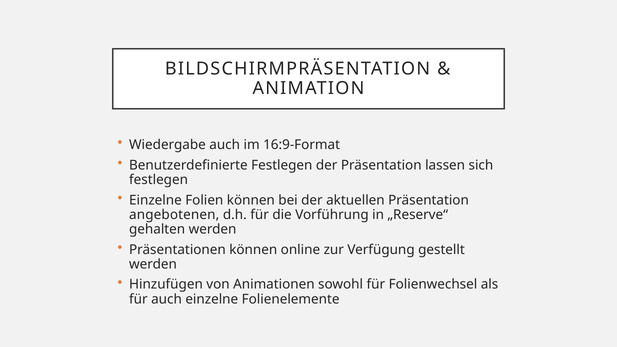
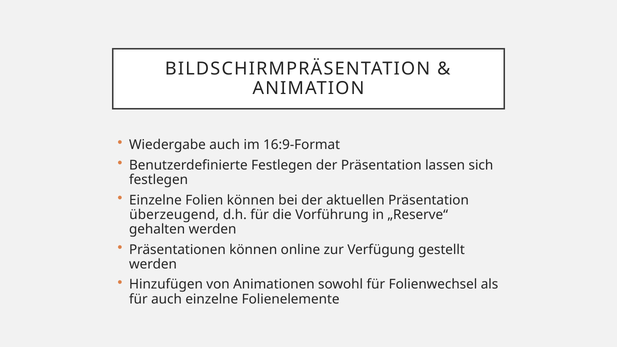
angebotenen: angebotenen -> überzeugend (174, 215)
